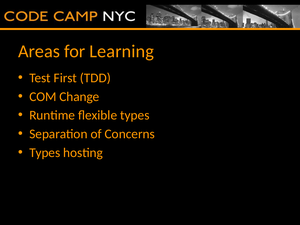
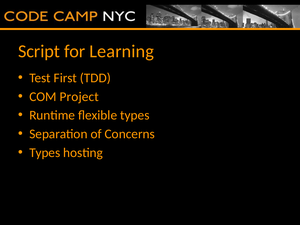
Areas: Areas -> Script (39, 51)
Change: Change -> Project (79, 97)
